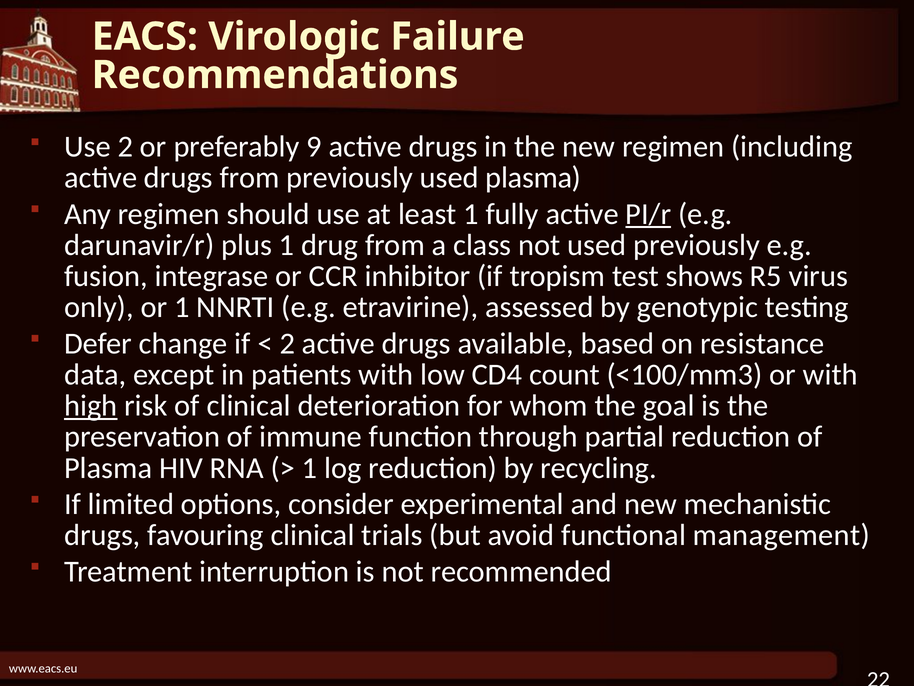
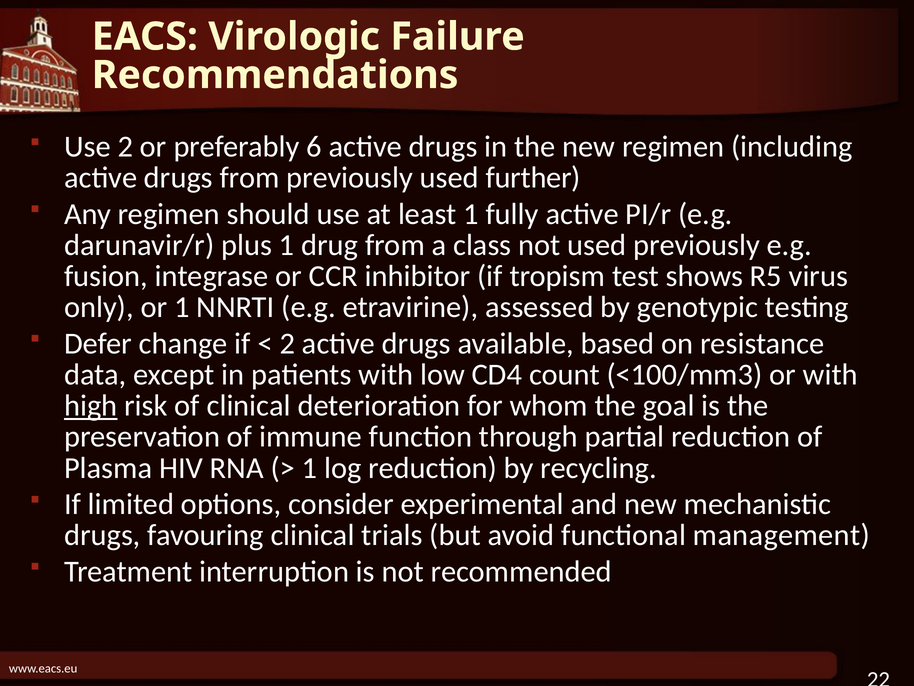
9: 9 -> 6 (314, 147)
used plasma: plasma -> further (533, 178)
PI/r underline: present -> none (648, 214)
